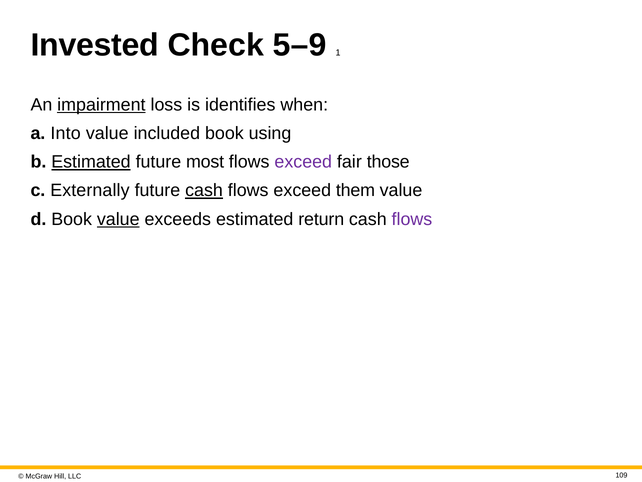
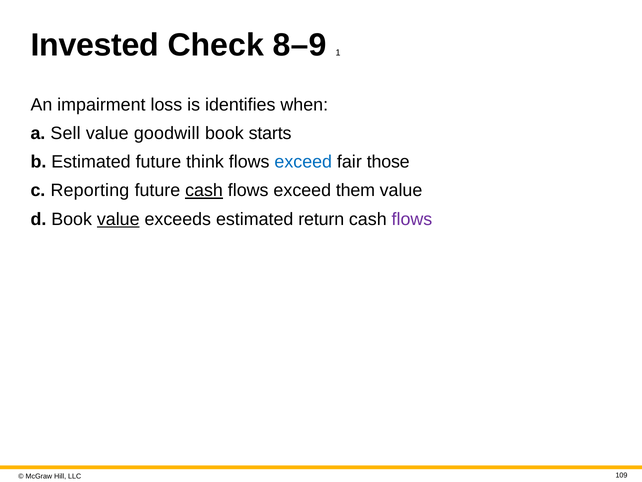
5–9: 5–9 -> 8–9 (300, 45)
impairment underline: present -> none (101, 105)
Into: Into -> Sell (66, 133)
included: included -> goodwill (167, 133)
using: using -> starts (270, 133)
Estimated underline: present -> none (91, 162)
most: most -> think (205, 162)
exceed colour: purple -> blue (303, 162)
Externally: Externally -> Reporting (90, 190)
